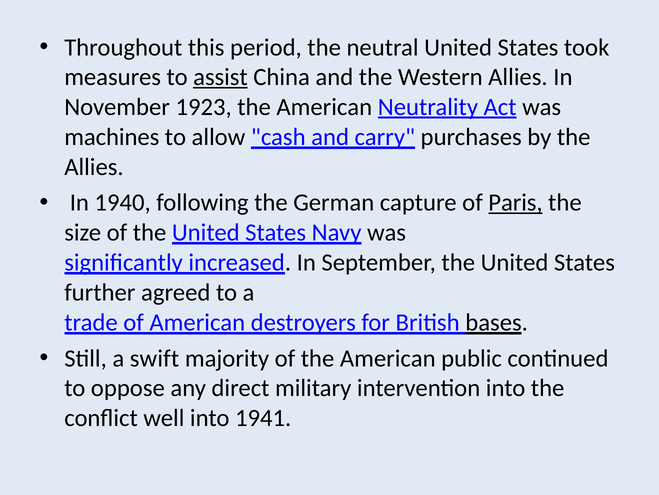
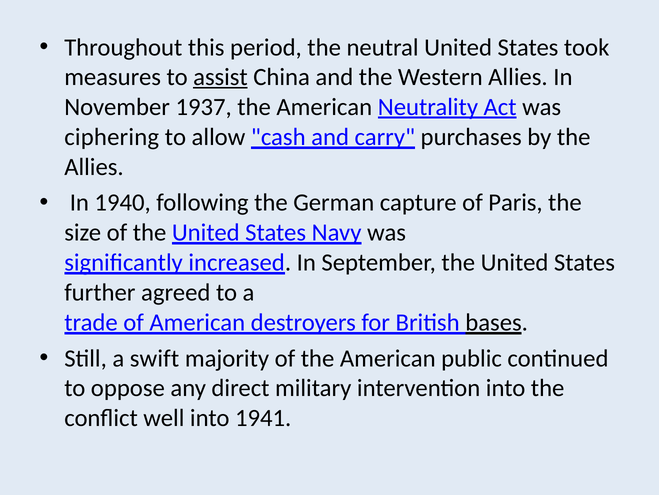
1923: 1923 -> 1937 (204, 107)
machines: machines -> ciphering (112, 137)
Paris underline: present -> none (515, 202)
